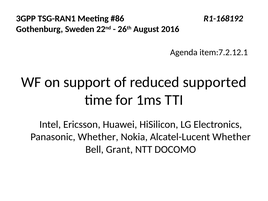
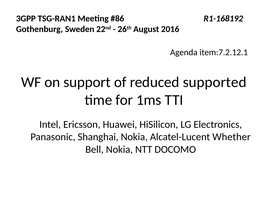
Panasonic Whether: Whether -> Shanghai (98, 137)
Bell Grant: Grant -> Nokia (119, 149)
